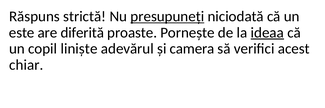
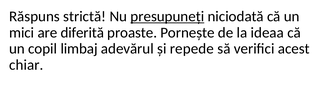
este: este -> mici (22, 33)
ideaa underline: present -> none (267, 33)
liniște: liniște -> limbaj (79, 49)
camera: camera -> repede (192, 49)
